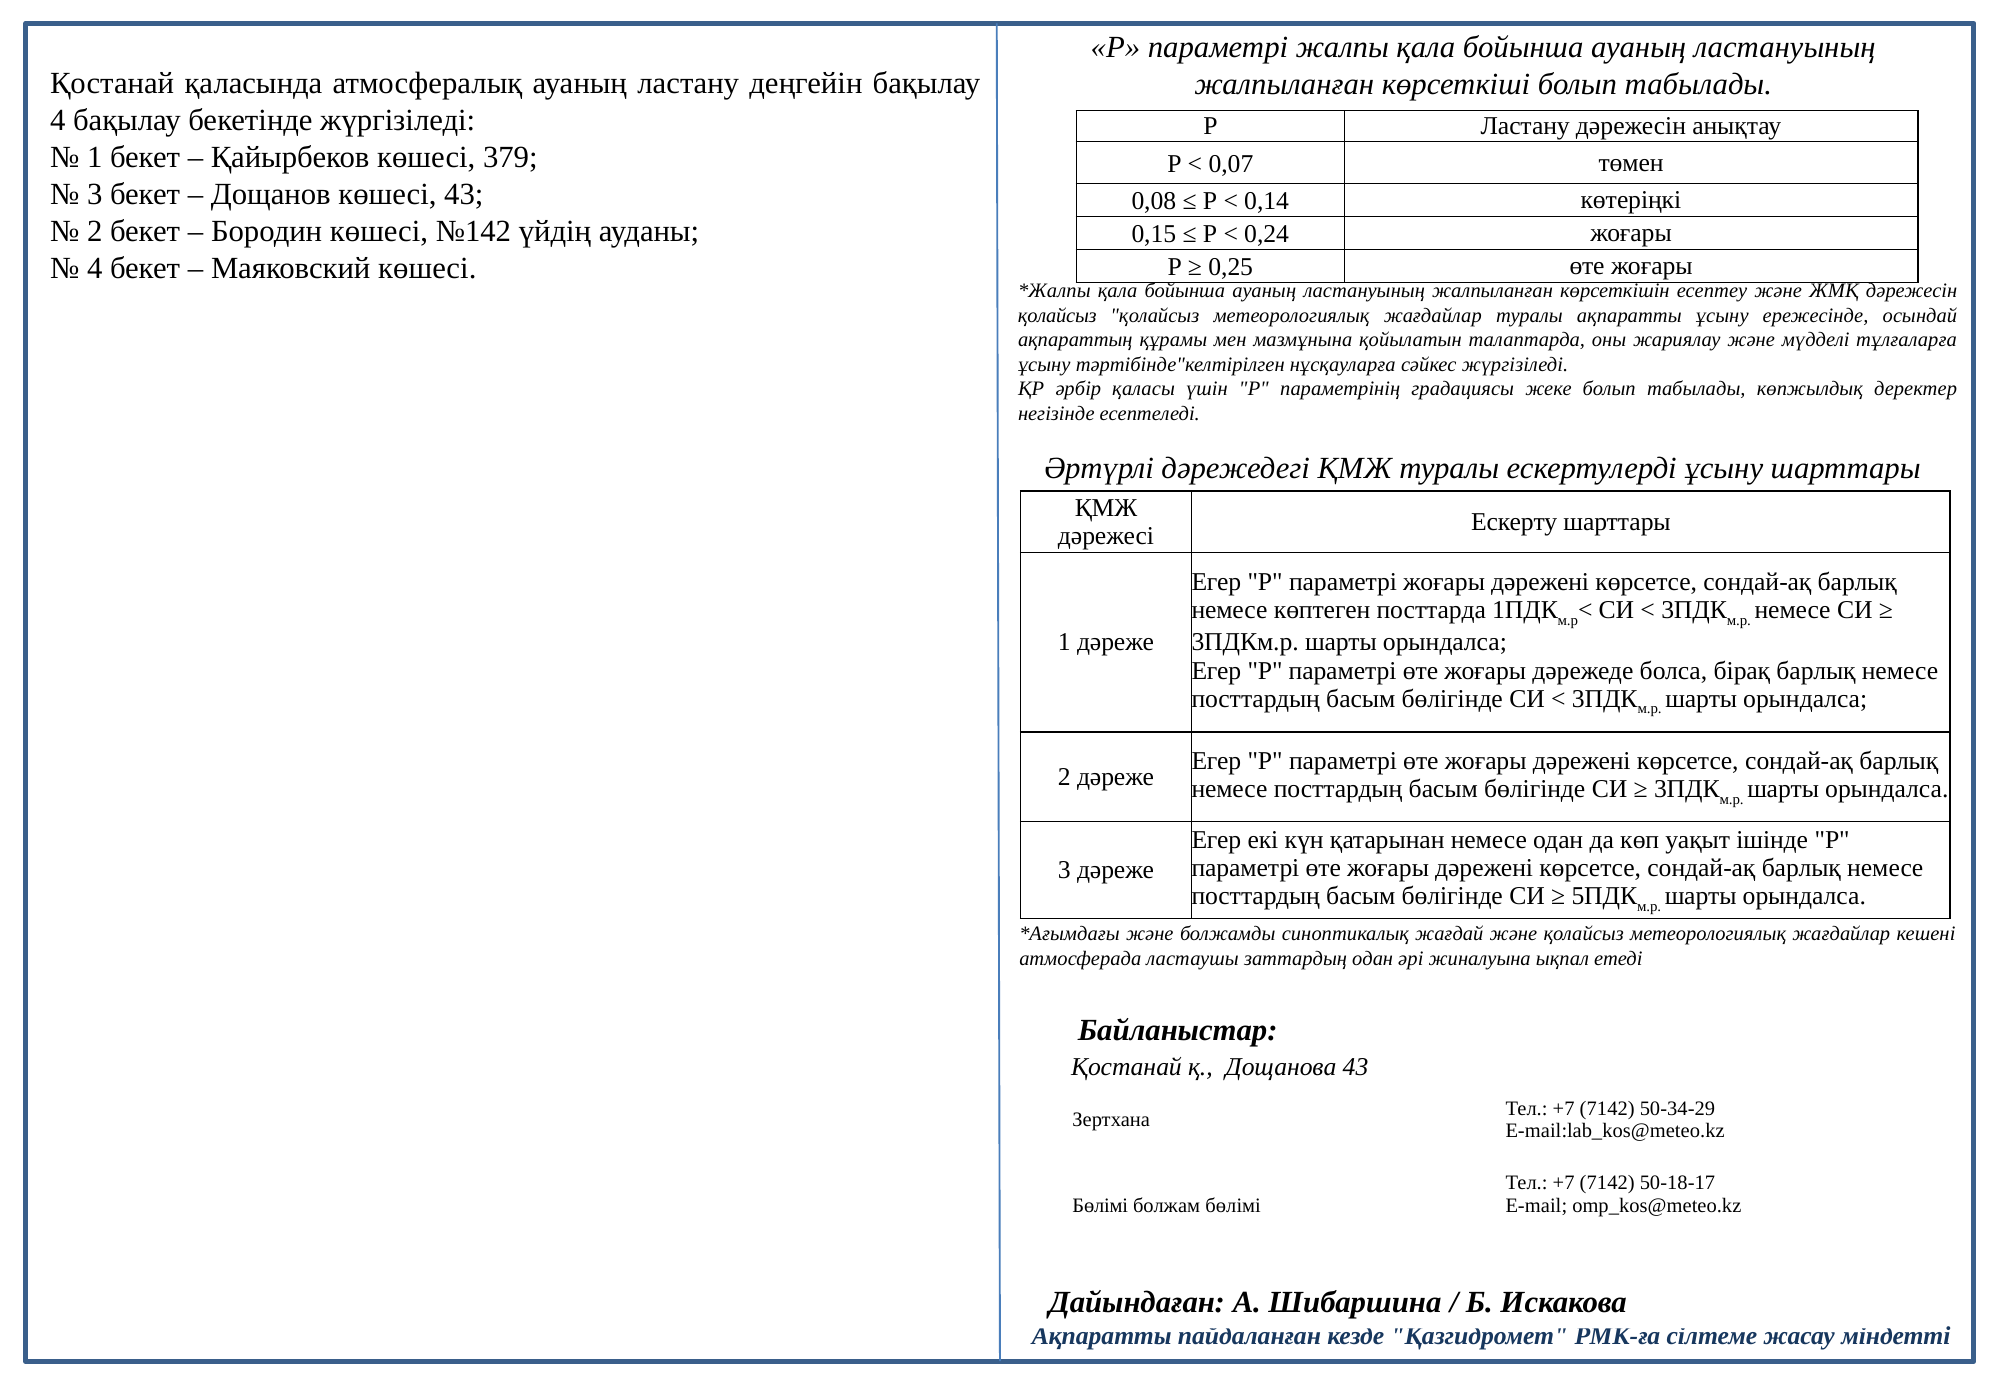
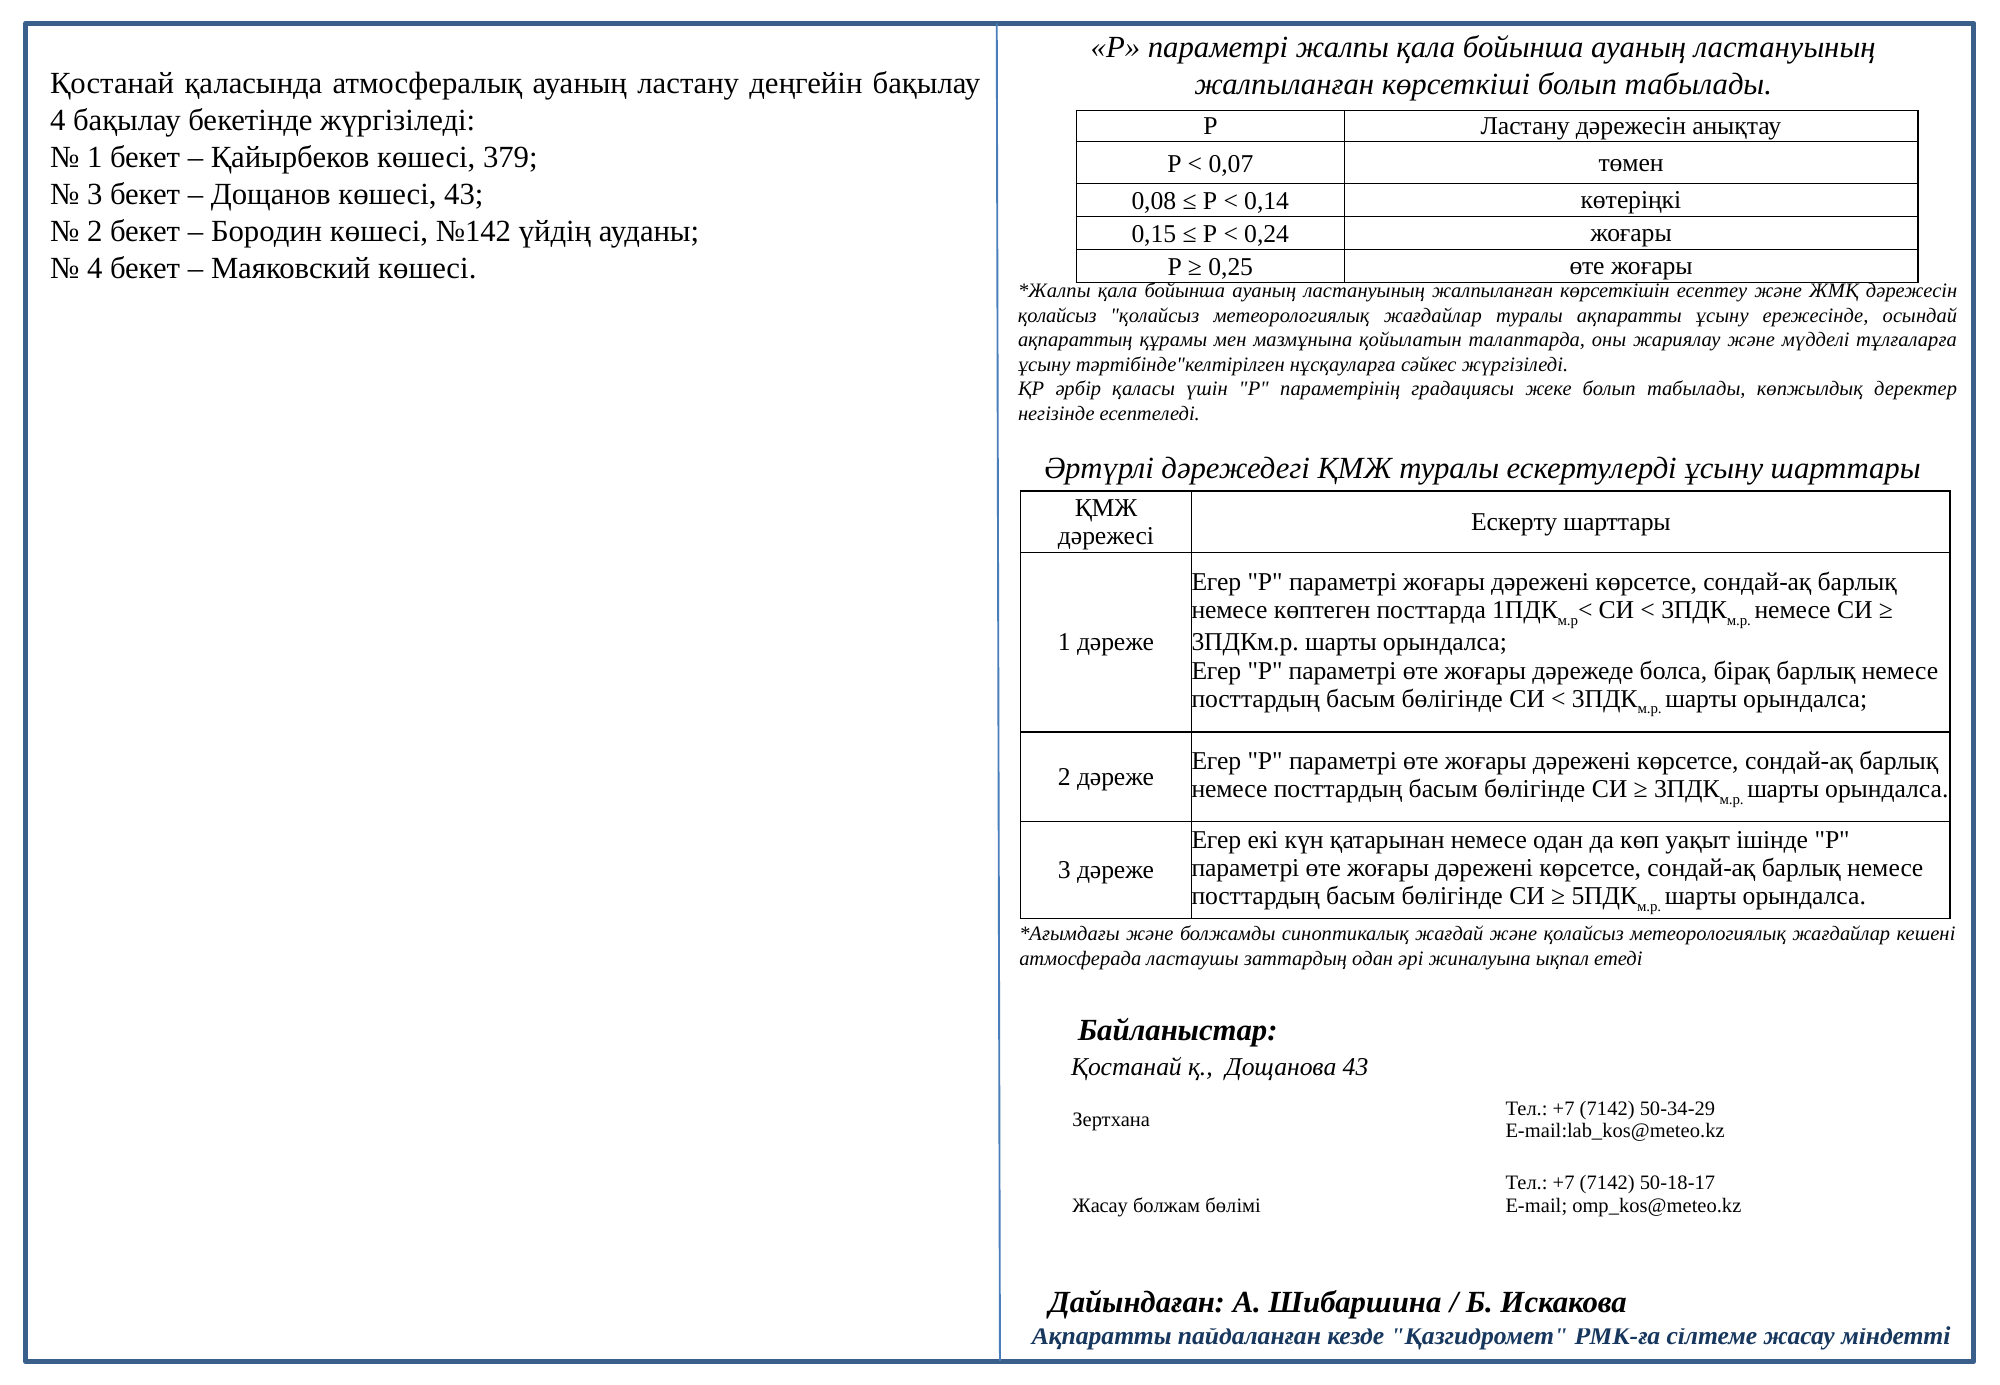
Бөлімі: Бөлімі -> Жасау (1100, 1205)
